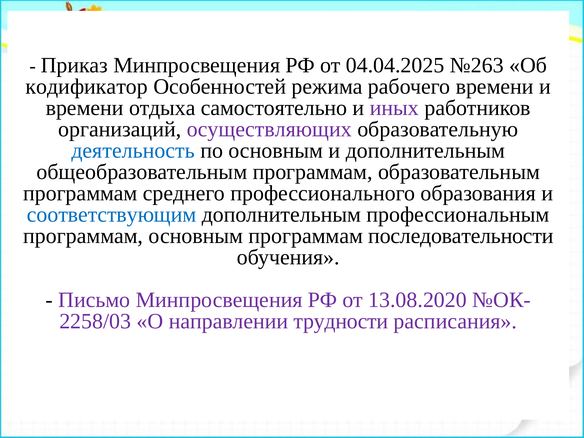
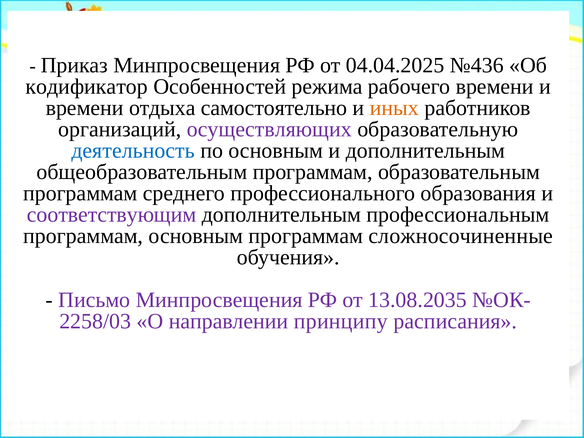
№263: №263 -> №436 (477, 65)
иных colour: purple -> orange (394, 108)
соответствующим colour: blue -> purple (112, 215)
последовательности: последовательности -> сложносочиненные (461, 236)
13.08.2020: 13.08.2020 -> 13.08.2035 (418, 300)
трудности: трудности -> принципу (341, 321)
